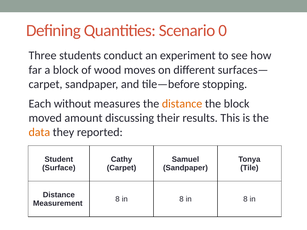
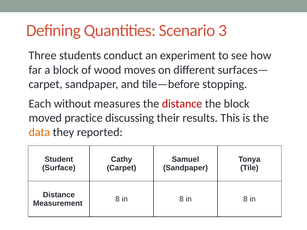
0: 0 -> 3 (223, 31)
distance colour: orange -> red (182, 104)
amount: amount -> practice (84, 118)
